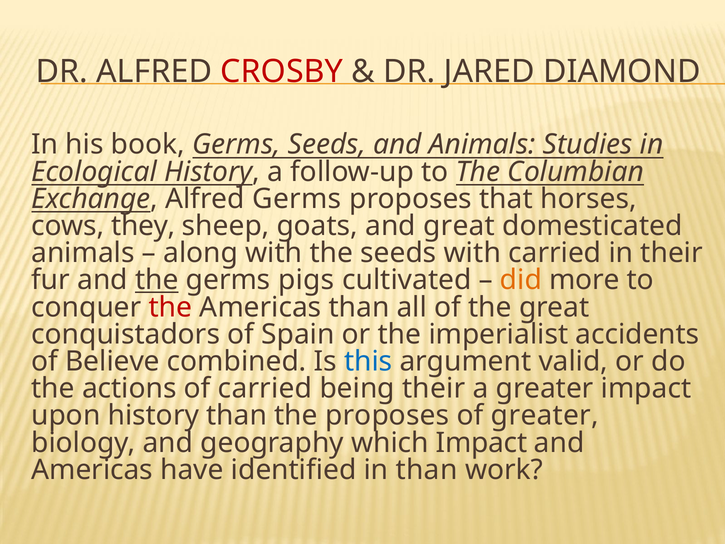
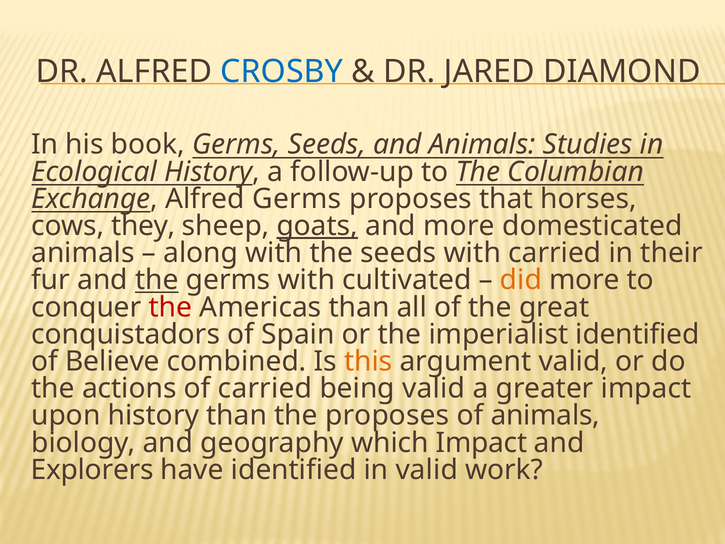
CROSBY colour: red -> blue (282, 72)
goats underline: none -> present (317, 226)
and great: great -> more (459, 226)
germs pigs: pigs -> with (306, 280)
imperialist accidents: accidents -> identified (637, 334)
this colour: blue -> orange (368, 361)
being their: their -> valid (434, 388)
of greater: greater -> animals (545, 415)
Americas: Americas -> Explorers (92, 470)
in than: than -> valid (427, 470)
